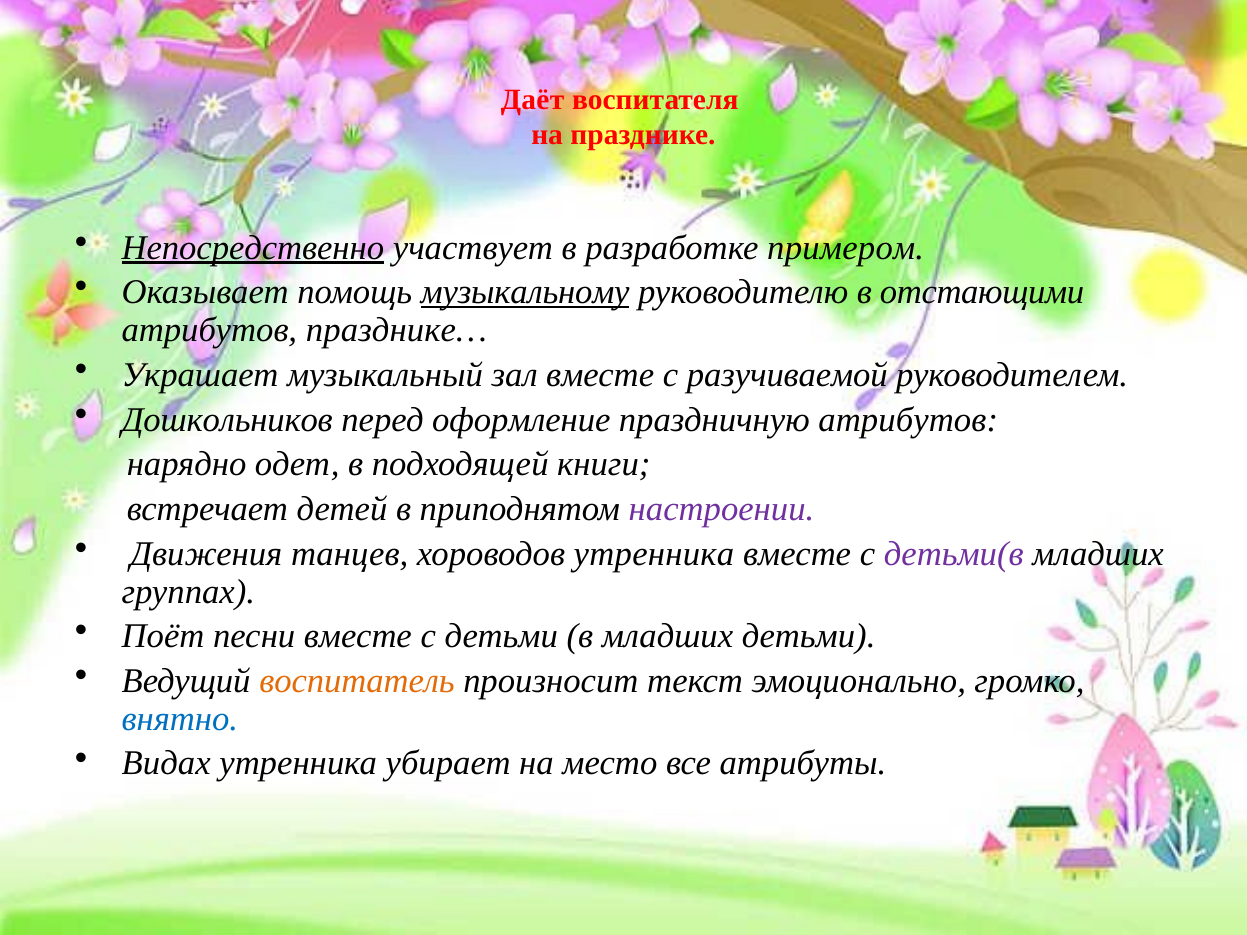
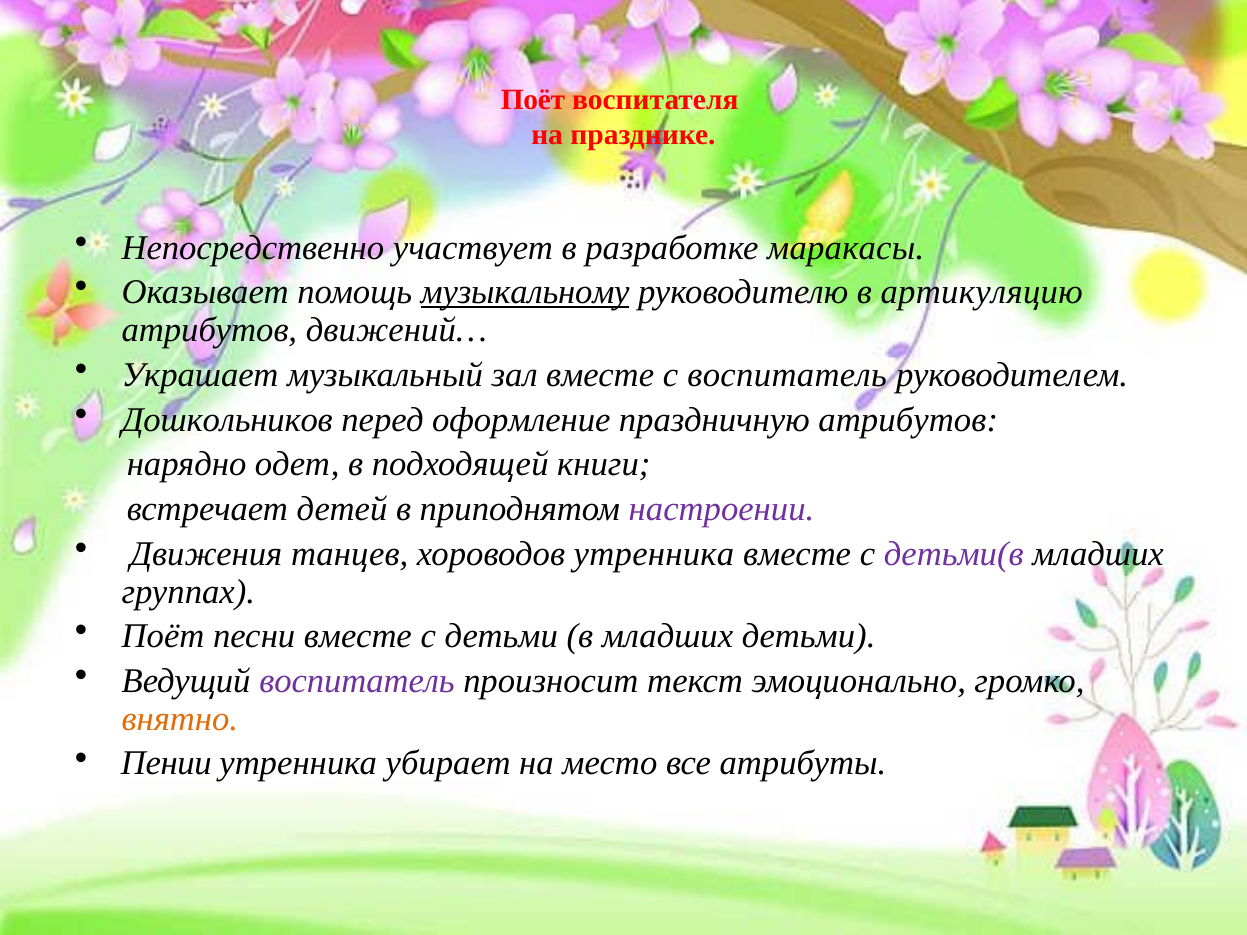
Даёт: Даёт -> Поёт (533, 100)
Непосредственно underline: present -> none (253, 248)
примером: примером -> маракасы (846, 248)
отстающими: отстающими -> артикуляцию (982, 293)
празднике…: празднике… -> движений… (396, 330)
с разучиваемой: разучиваемой -> воспитатель (787, 375)
воспитатель colour: orange -> purple (357, 681)
внятно colour: blue -> orange (180, 719)
Видах: Видах -> Пении (166, 764)
